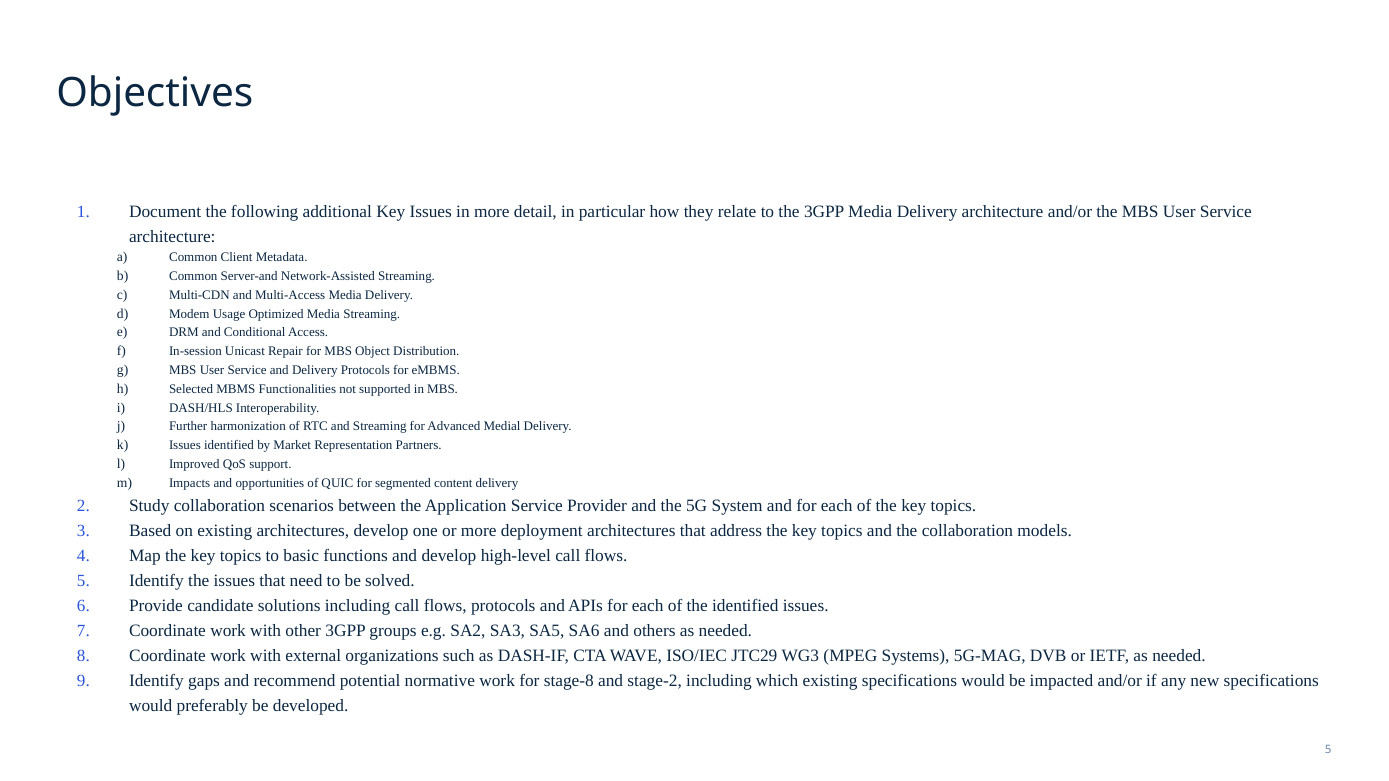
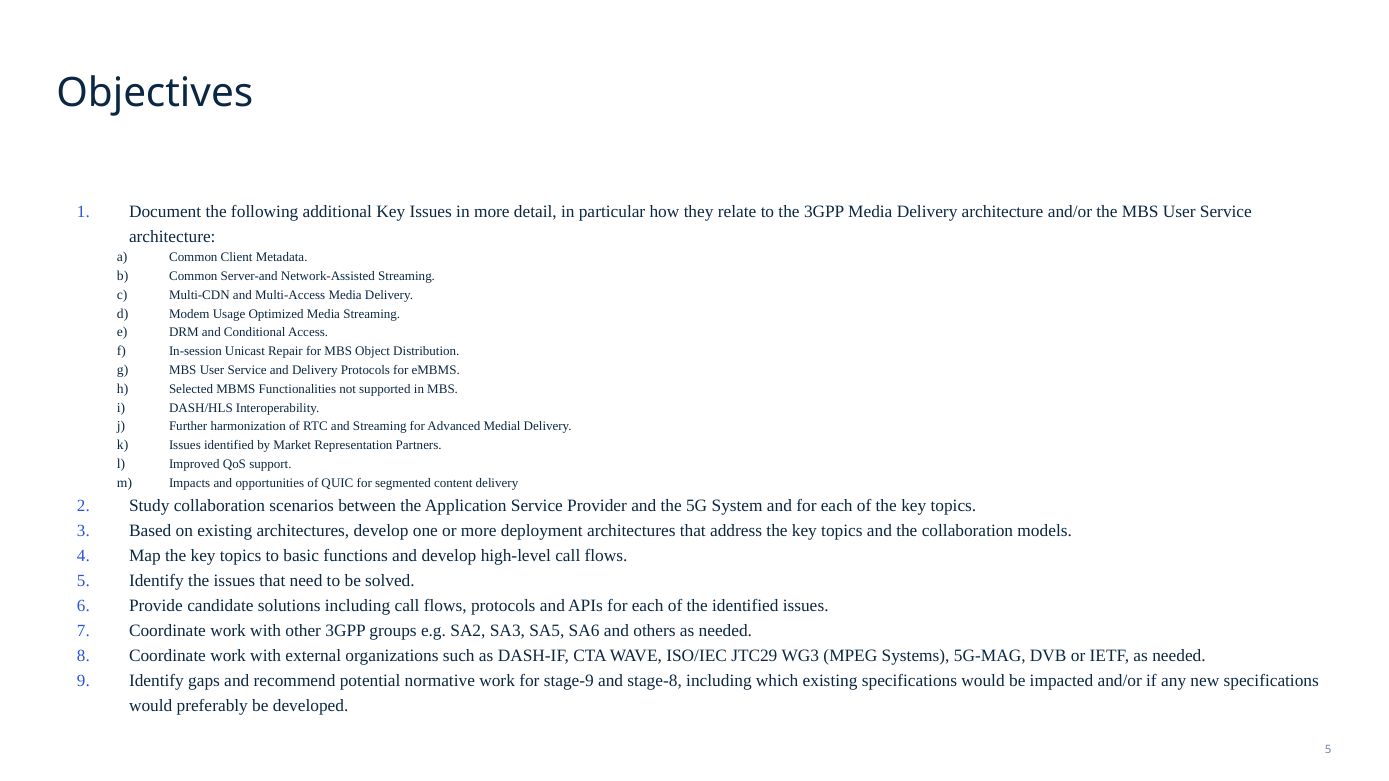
stage-8: stage-8 -> stage-9 (569, 681)
stage-2: stage-2 -> stage-8 (655, 681)
